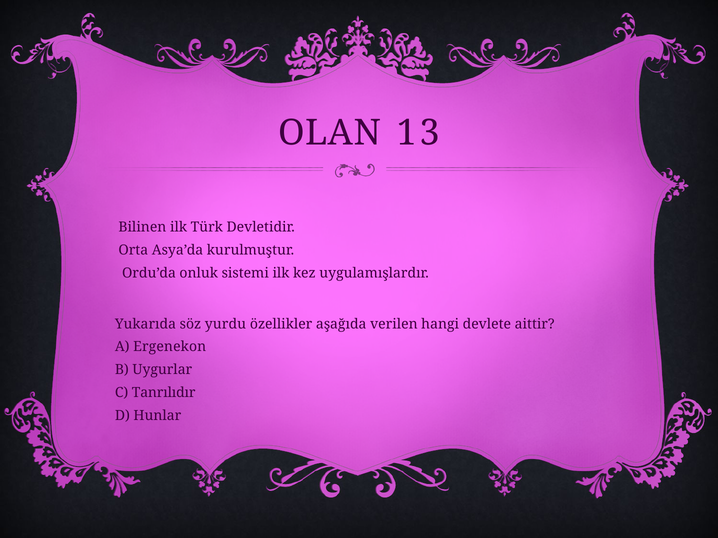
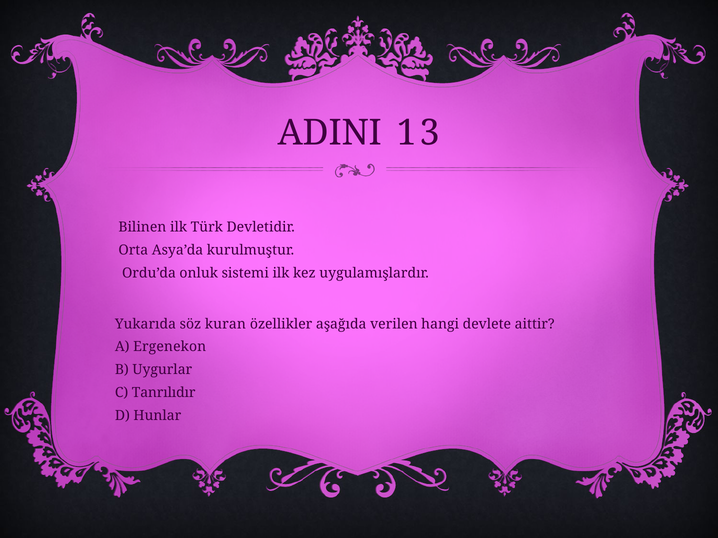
OLAN: OLAN -> ADINI (330, 133)
yurdu: yurdu -> kuran (225, 324)
